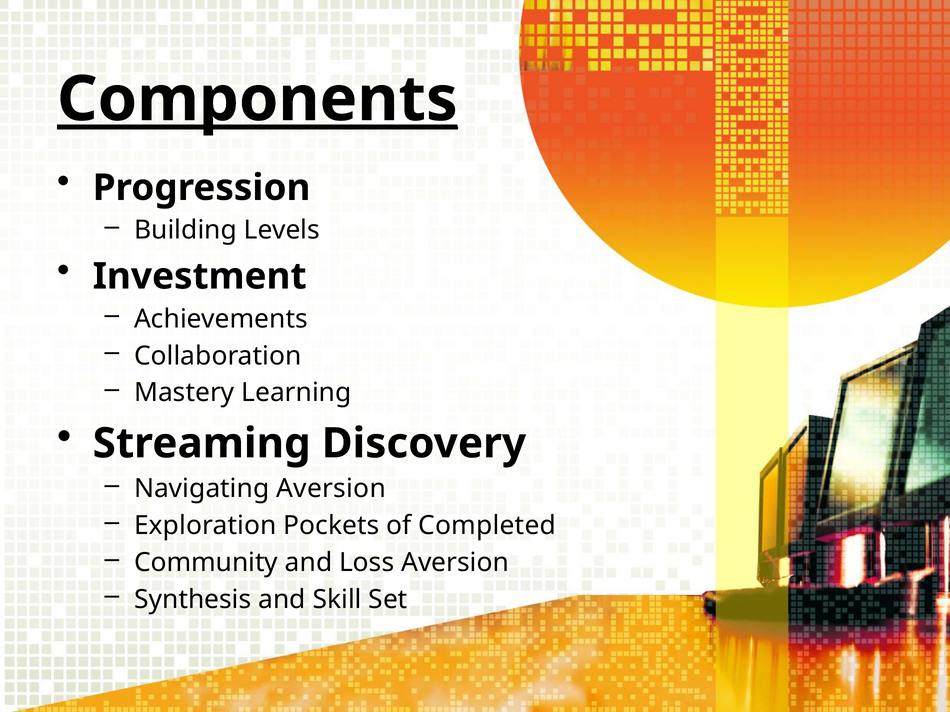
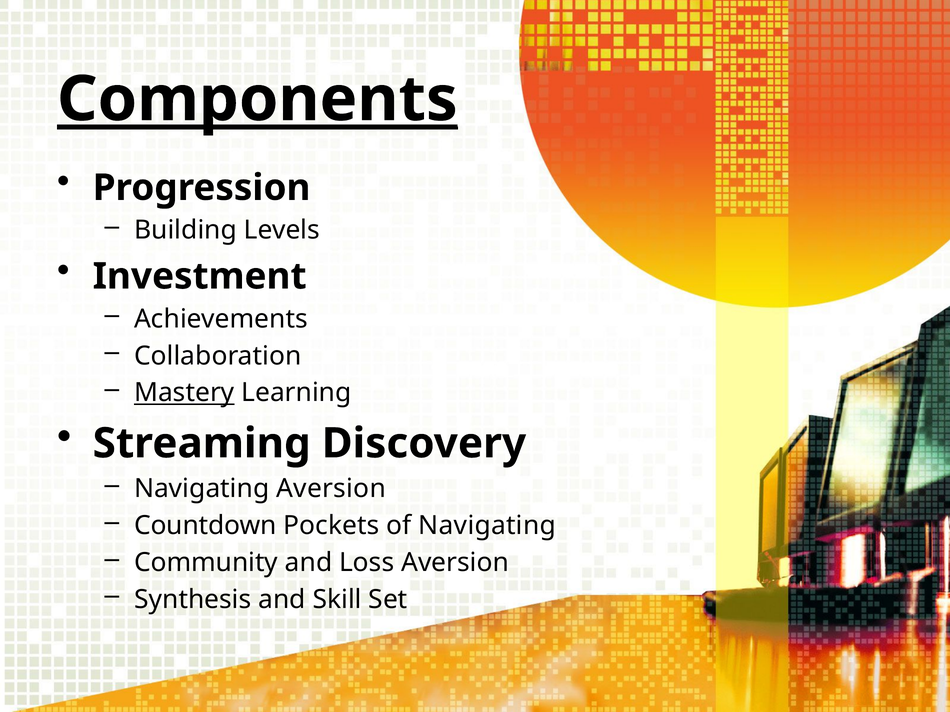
Mastery underline: none -> present (184, 393)
Exploration: Exploration -> Countdown (206, 526)
of Completed: Completed -> Navigating (487, 526)
